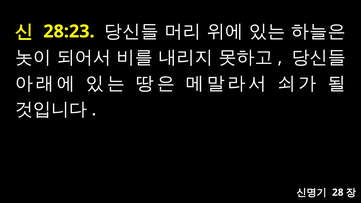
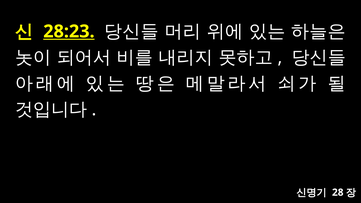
28:23 underline: none -> present (69, 31)
